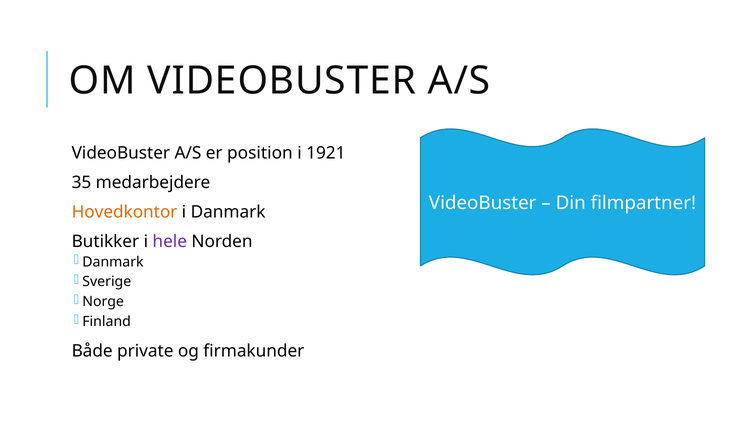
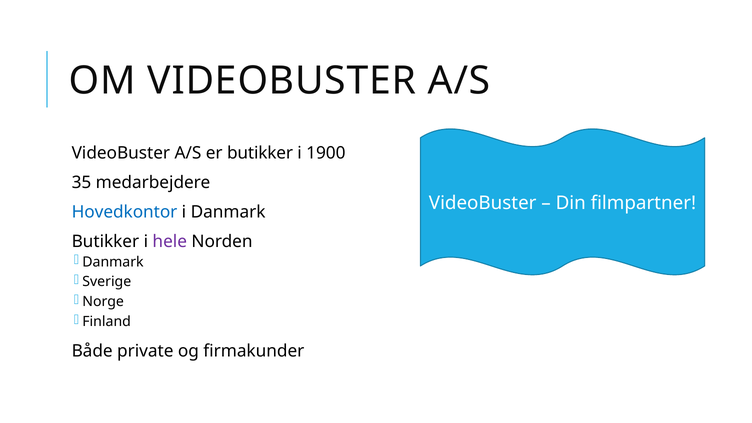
er position: position -> butikker (260, 153)
1921: 1921 -> 1900 (326, 153)
Hovedkontor colour: orange -> blue (124, 212)
